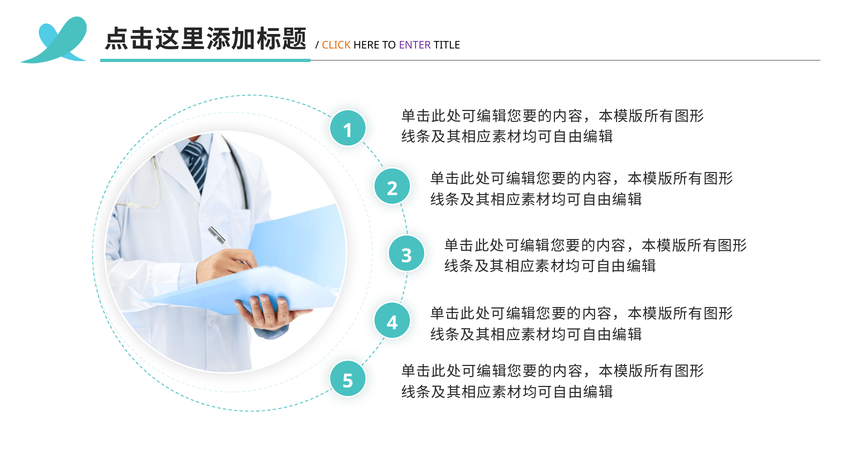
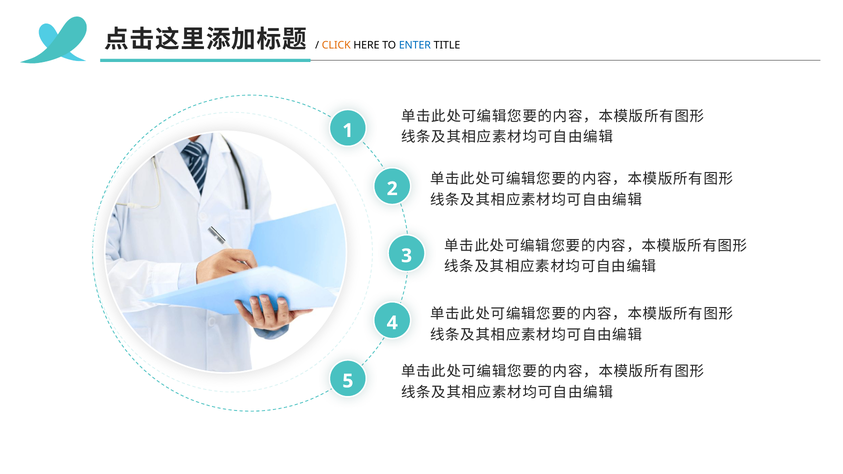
ENTER colour: purple -> blue (415, 45)
